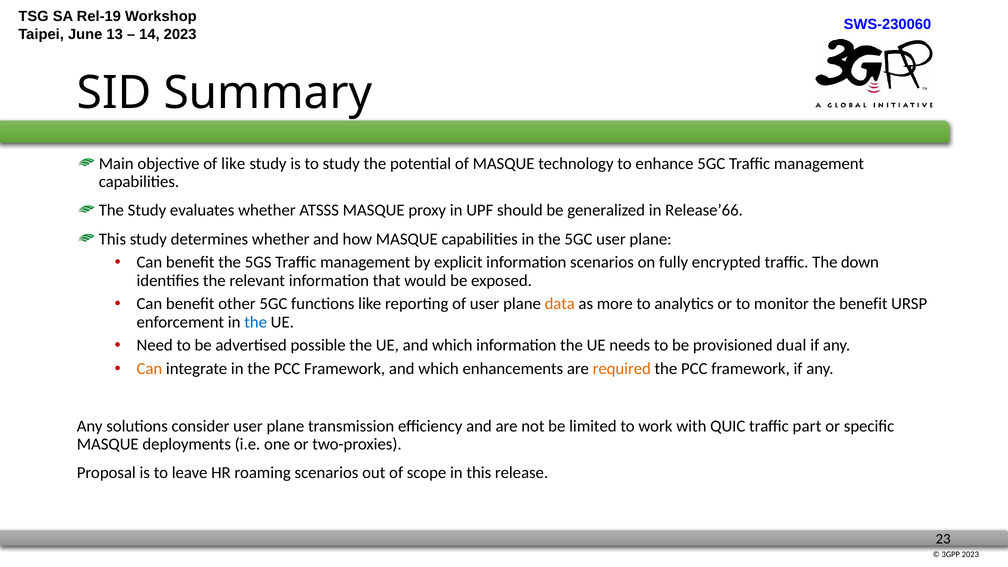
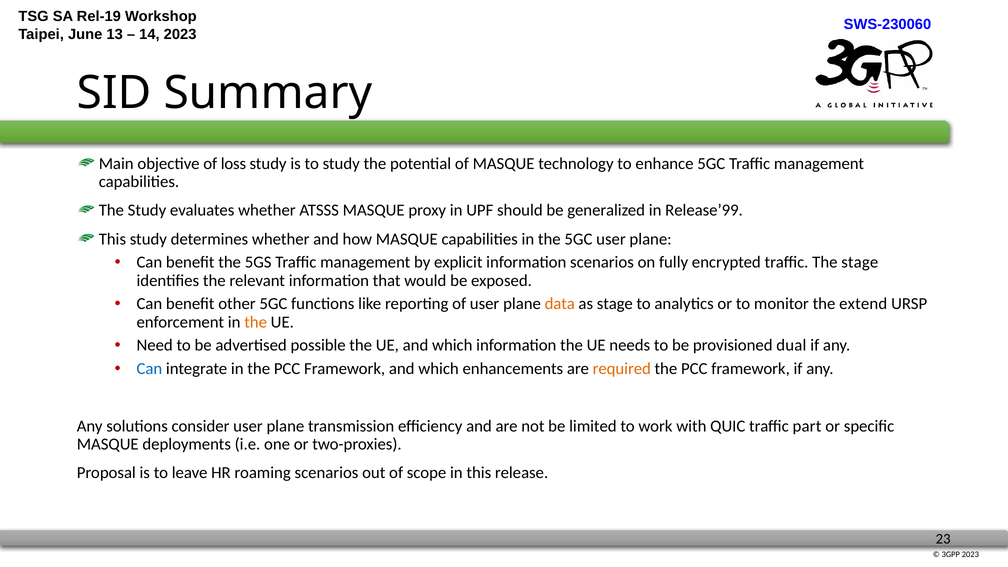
of like: like -> loss (233, 164)
Release’66: Release’66 -> Release’99 (704, 210)
The down: down -> stage (860, 262)
as more: more -> stage (615, 304)
the benefit: benefit -> extend (863, 304)
the colour: blue -> orange (256, 322)
Can colour: orange -> blue (149, 369)
